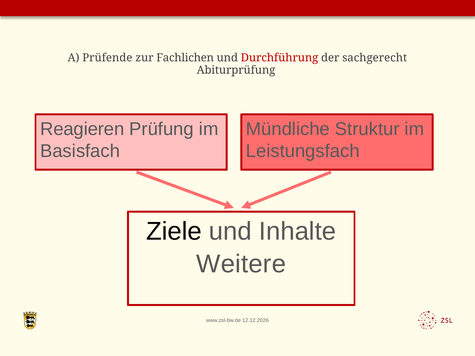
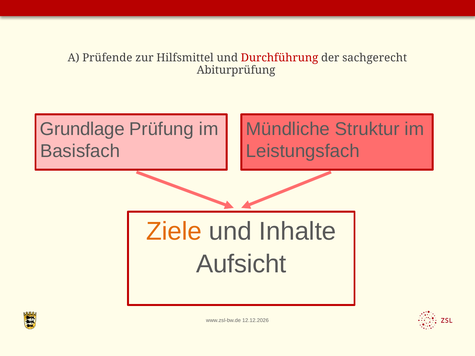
Fachlichen: Fachlichen -> Hilfsmittel (185, 58)
Reagieren: Reagieren -> Grundlage (82, 129)
Ziele colour: black -> orange (174, 231)
Weitere: Weitere -> Aufsicht (241, 264)
